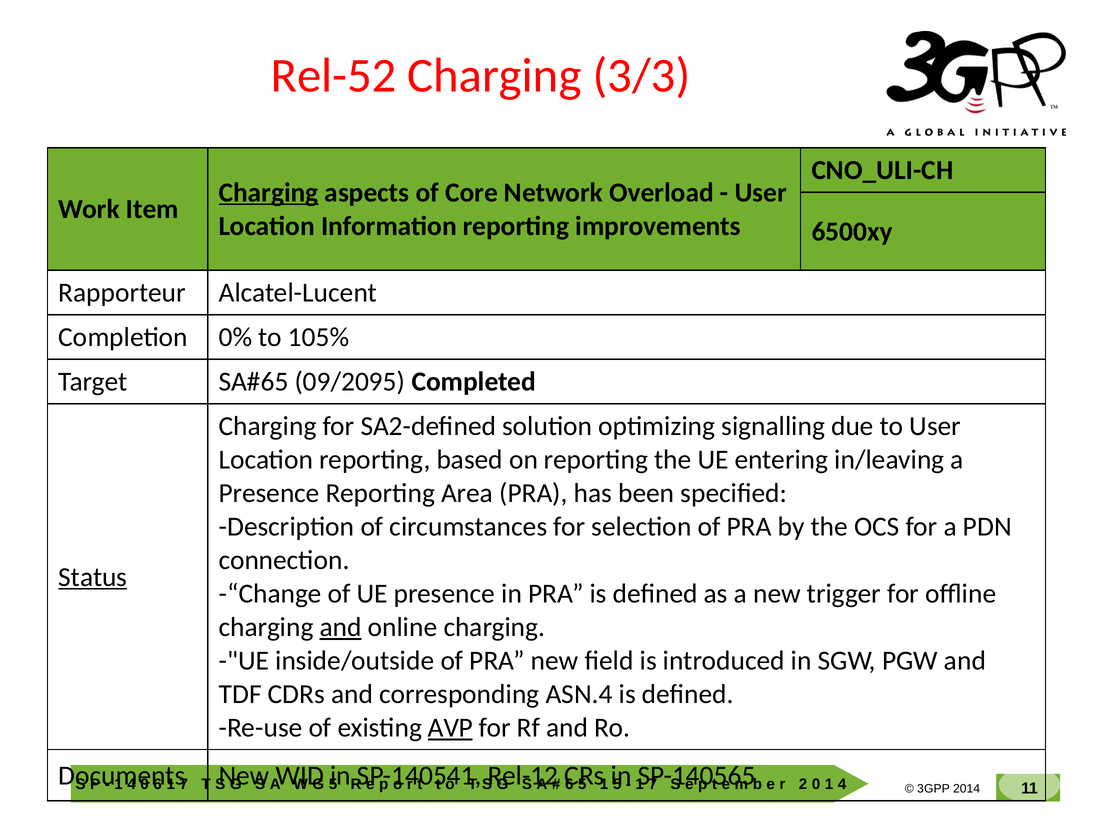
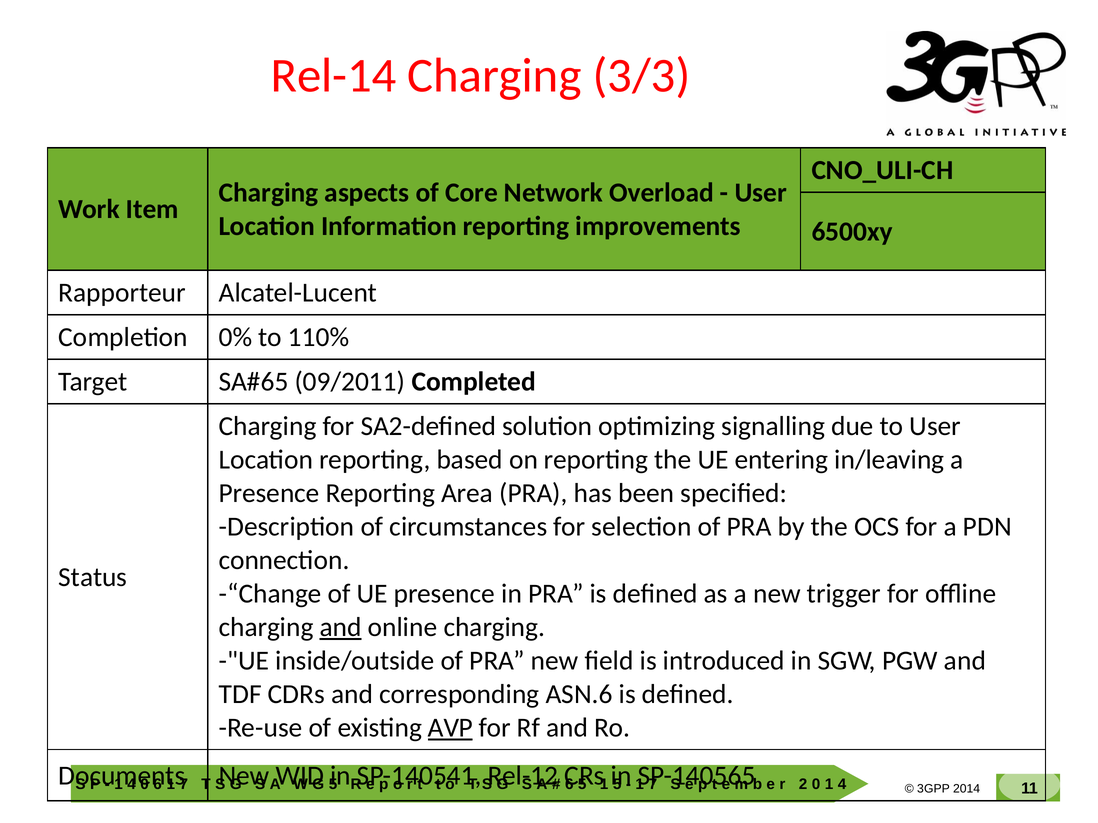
Rel-52: Rel-52 -> Rel-14 (334, 76)
Charging underline: present -> none (269, 193)
105%: 105% -> 110% (319, 338)
09/2095: 09/2095 -> 09/2011 (350, 382)
Status underline: present -> none (93, 577)
ASN.4: ASN.4 -> ASN.6 (579, 695)
